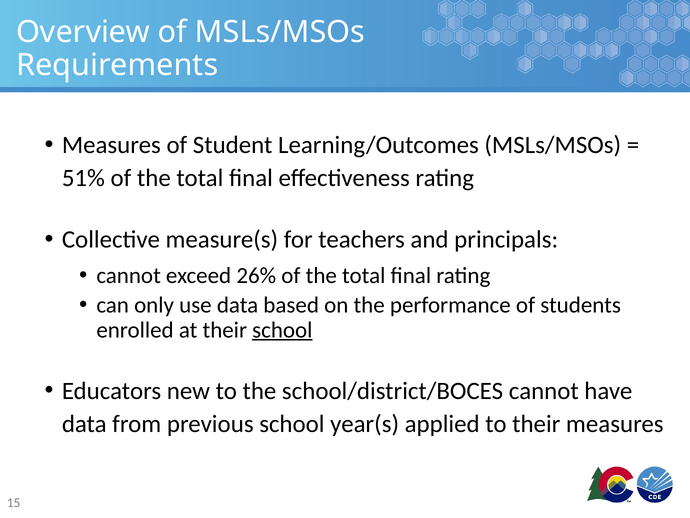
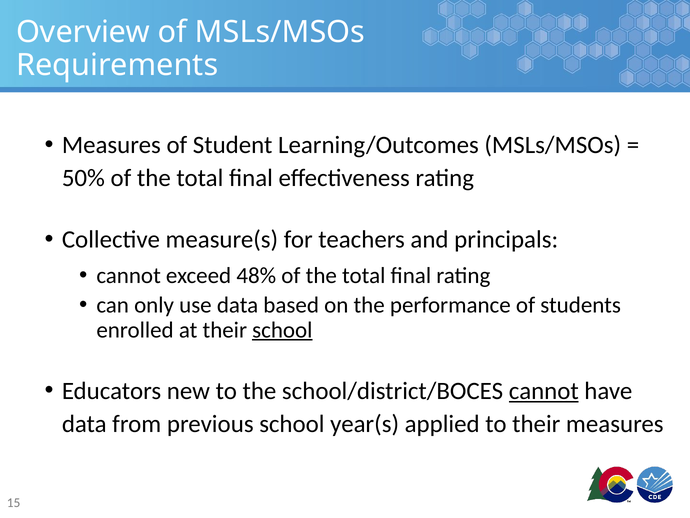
51%: 51% -> 50% (83, 178)
26%: 26% -> 48% (256, 276)
cannot underline: none -> present (544, 391)
